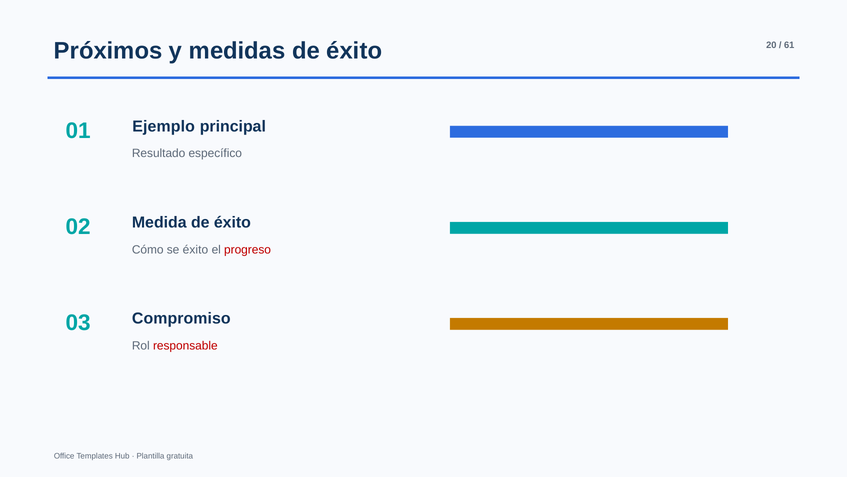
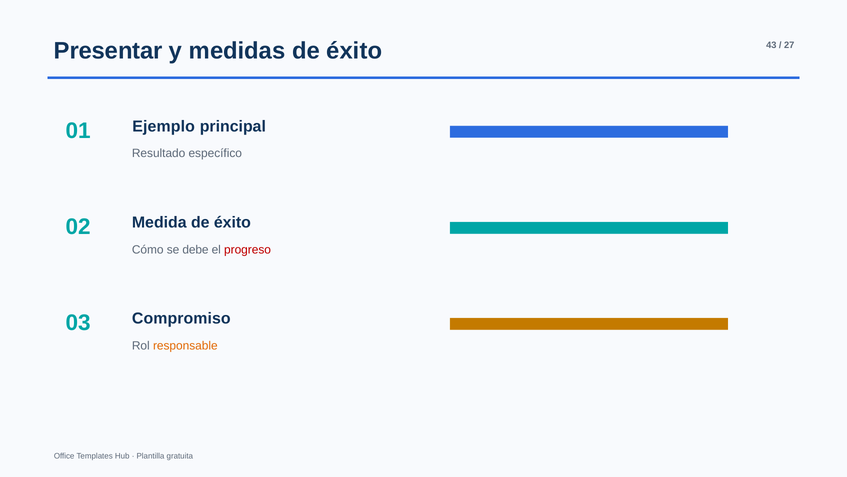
Próximos: Próximos -> Presentar (108, 51)
20: 20 -> 43 (771, 45)
61: 61 -> 27 (789, 45)
se éxito: éxito -> debe (196, 249)
responsable colour: red -> orange (185, 345)
